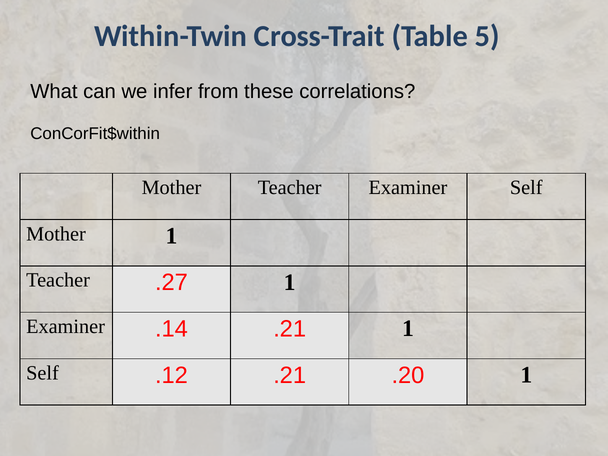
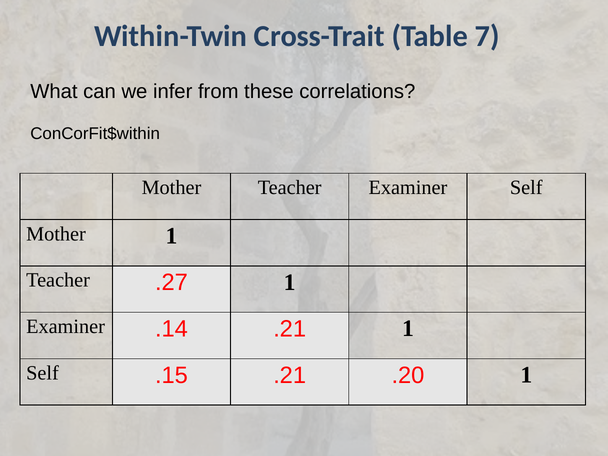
5: 5 -> 7 (487, 36)
.12: .12 -> .15 (171, 375)
